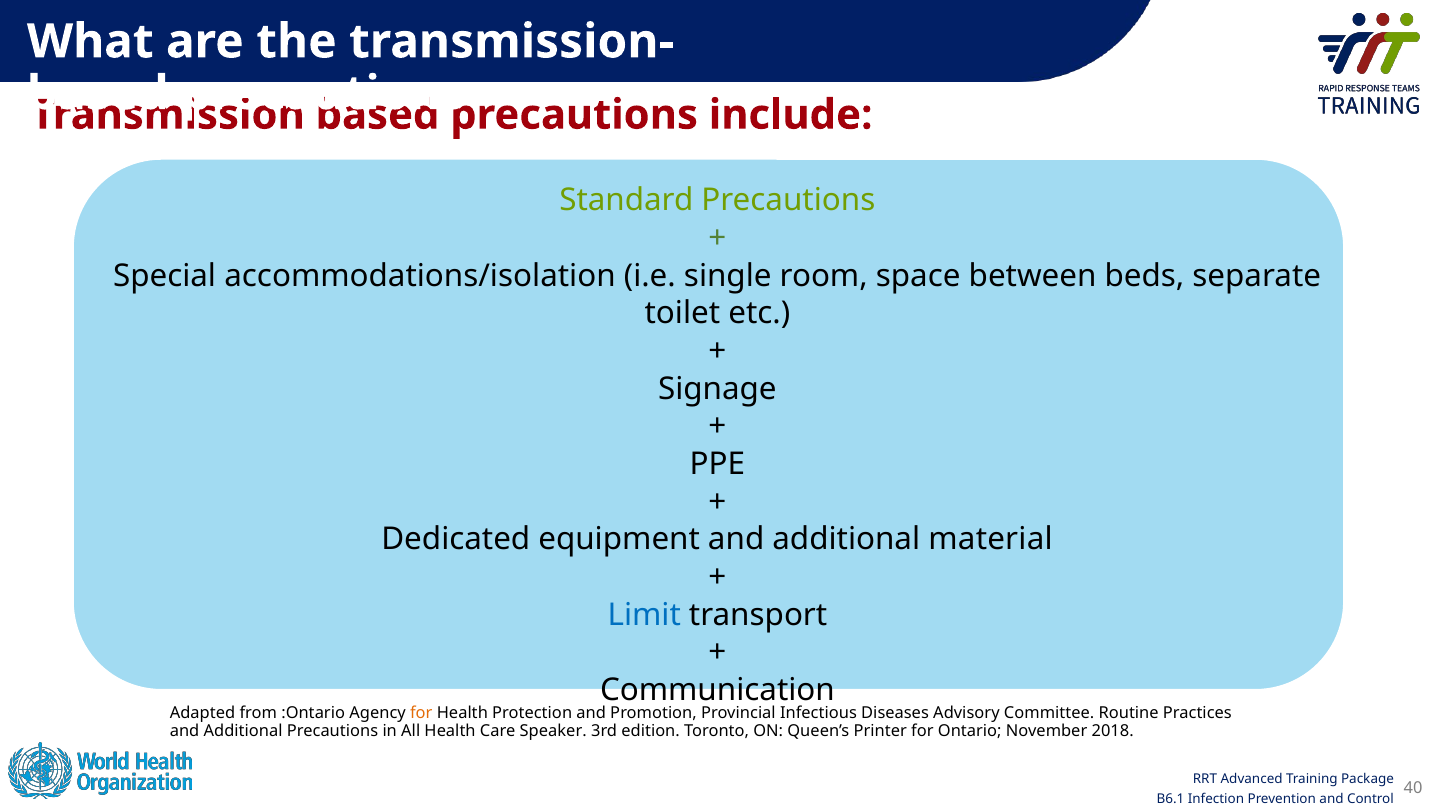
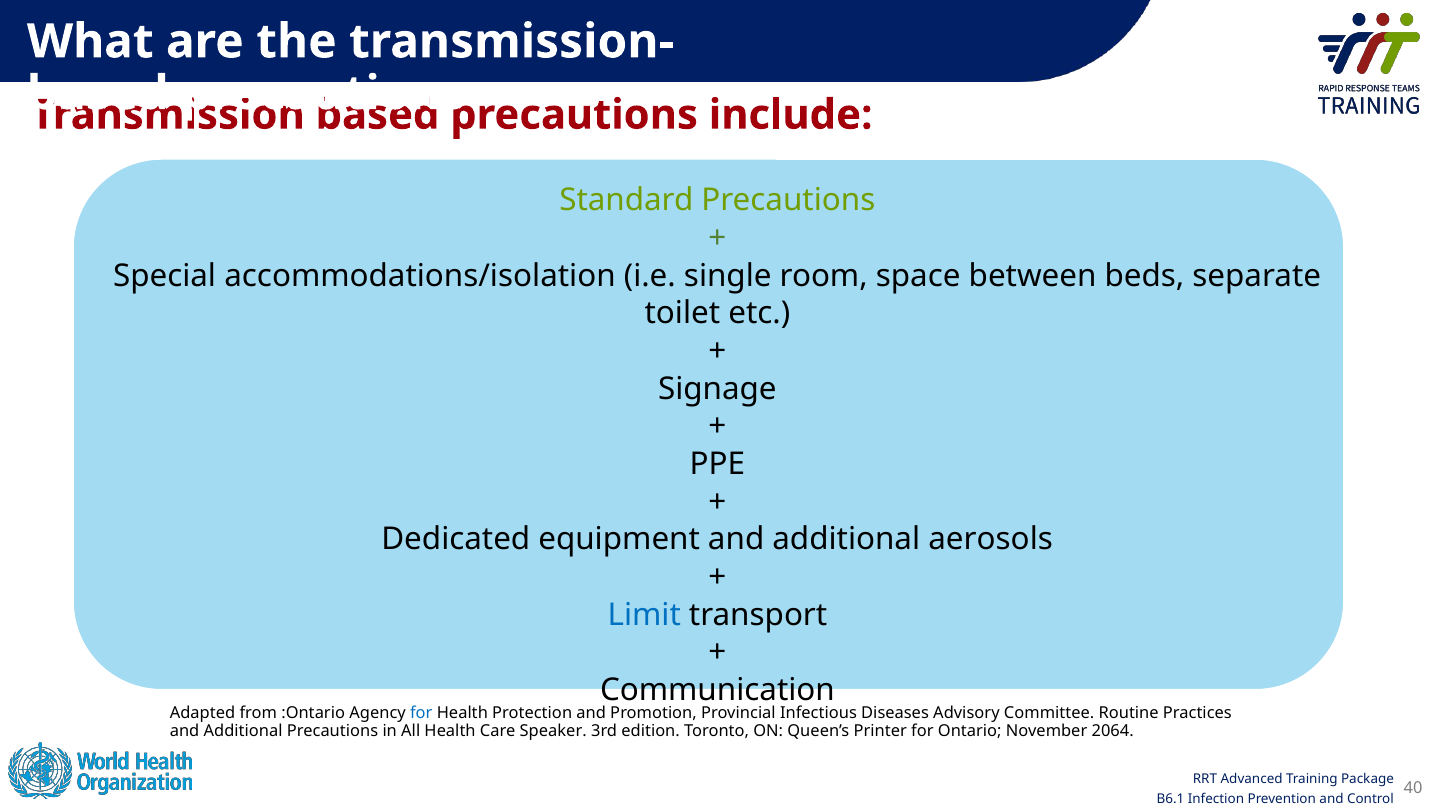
material: material -> aerosols (991, 540)
for colour: orange -> blue (421, 713)
2018: 2018 -> 2064 (1113, 731)
